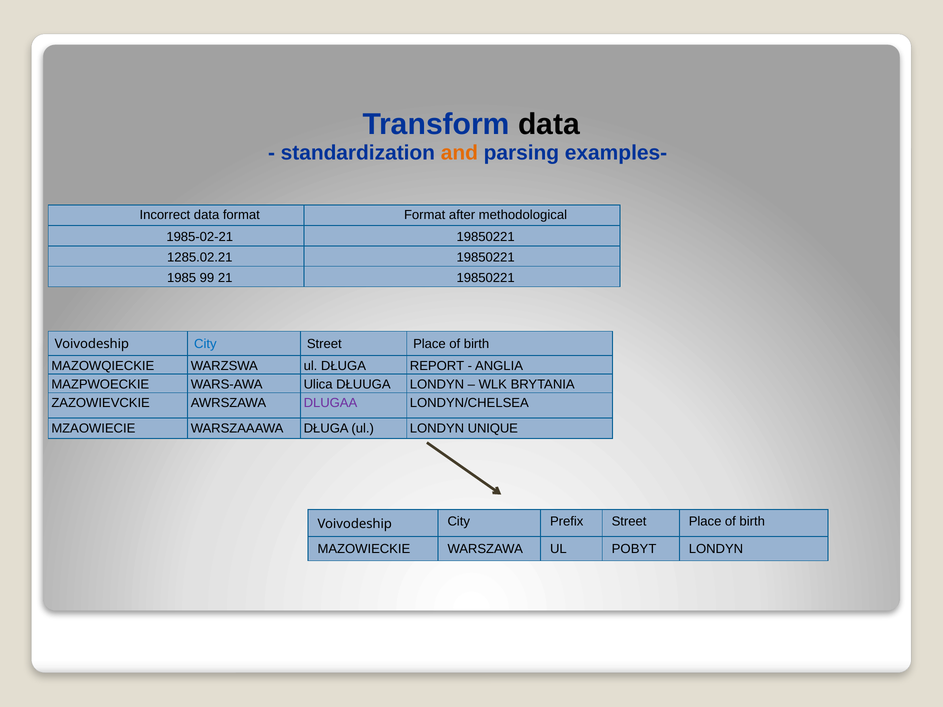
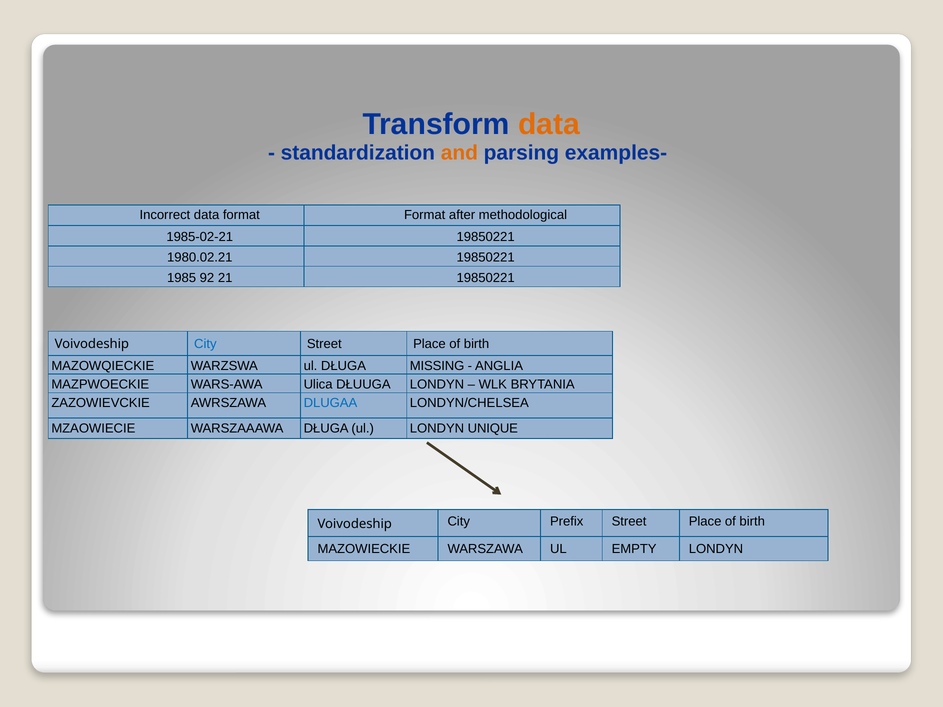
data colour: black -> orange (549, 124)
1285.02.21: 1285.02.21 -> 1980.02.21 (200, 257)
99: 99 -> 92 (207, 278)
REPORT: REPORT -> MISSING (437, 366)
DLUGAA colour: purple -> blue (330, 403)
POBYT: POBYT -> EMPTY (634, 549)
